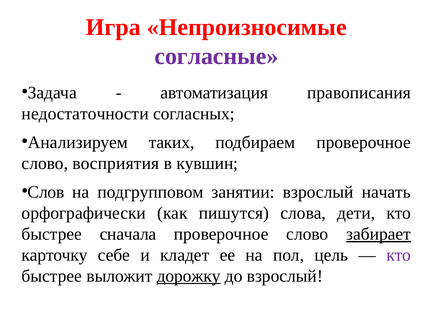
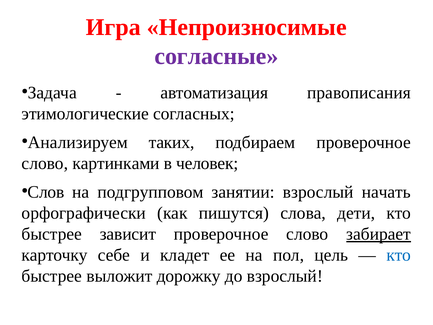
недостаточности: недостаточности -> этимологические (85, 114)
восприятия: восприятия -> картинками (116, 163)
кувшин: кувшин -> человек (207, 163)
сначала: сначала -> зависит (128, 234)
кто colour: purple -> blue (399, 255)
дорожку underline: present -> none (189, 276)
